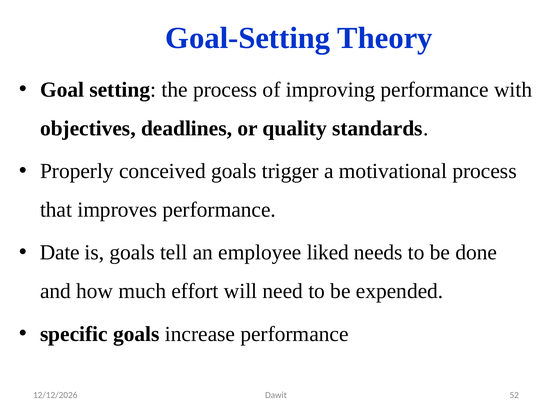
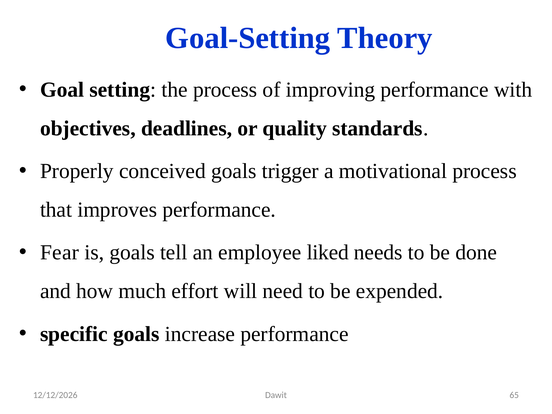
Date: Date -> Fear (60, 253)
52: 52 -> 65 (514, 395)
